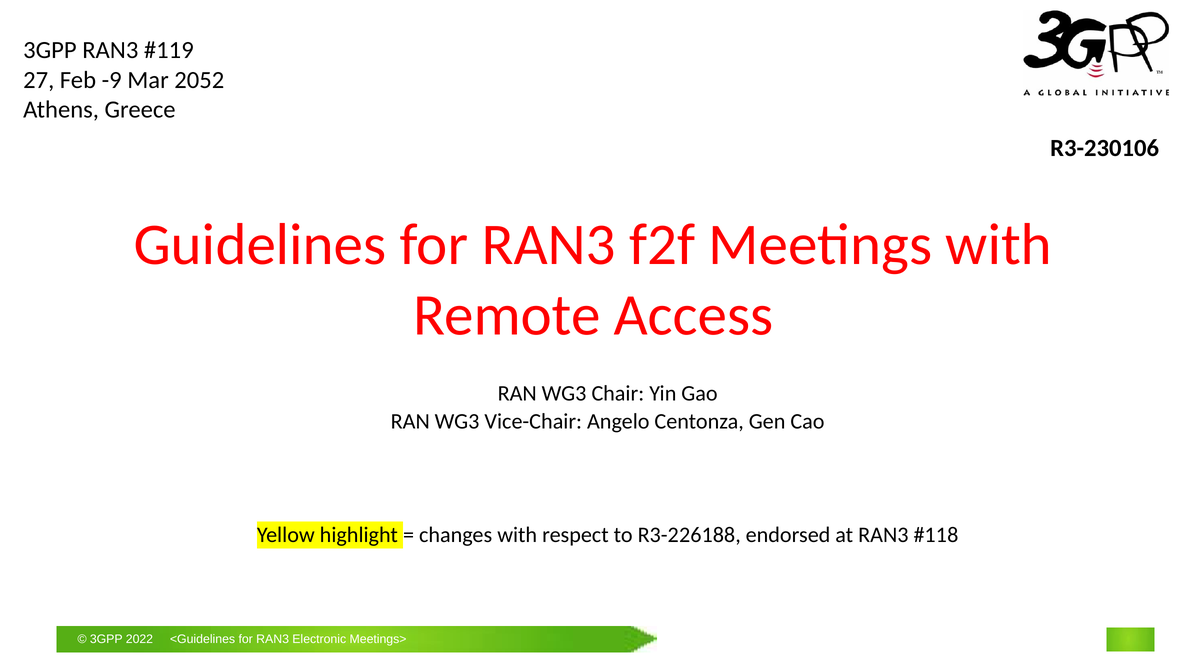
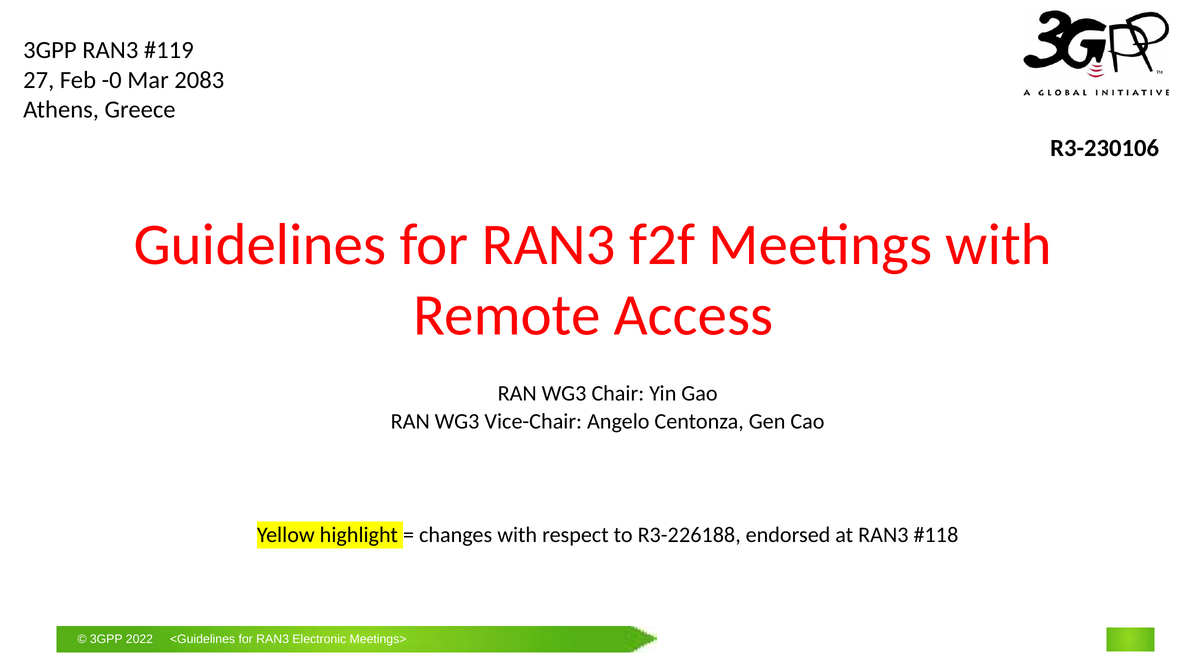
-9: -9 -> -0 (112, 80)
2052: 2052 -> 2083 (199, 80)
